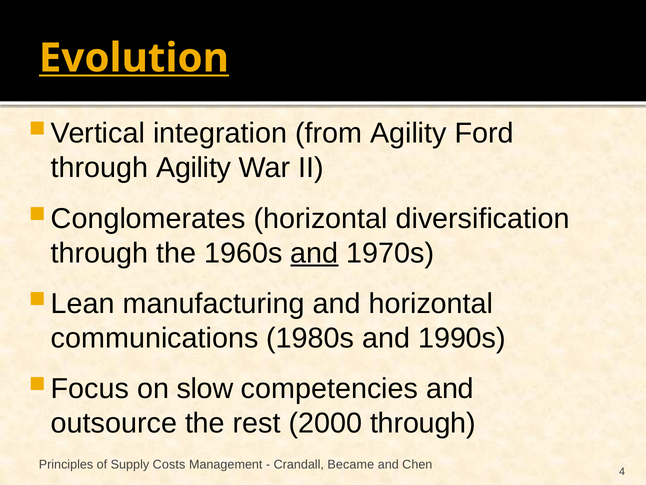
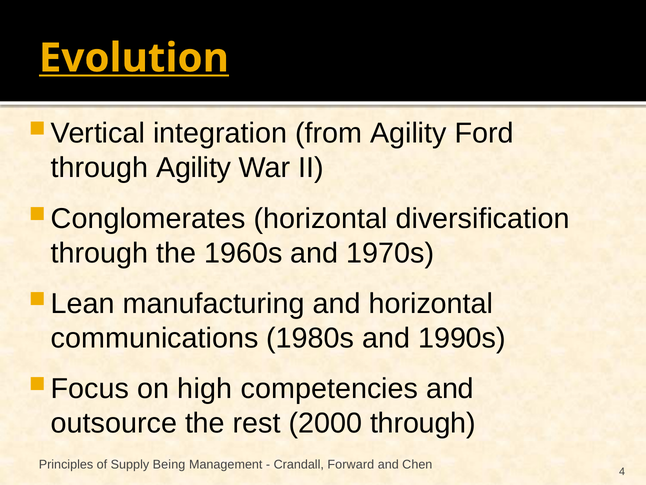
and underline: present -> none (314, 253)
slow: slow -> high (205, 389)
Costs: Costs -> Being (169, 464)
Became: Became -> Forward (351, 464)
